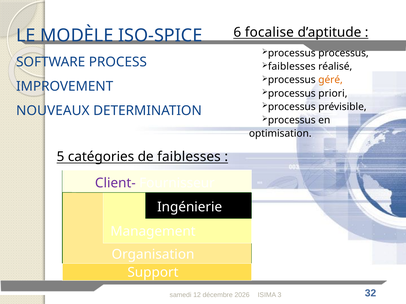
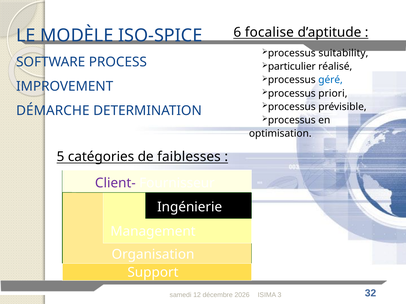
processus processus: processus -> suitability (343, 53)
faiblesses: faiblesses -> particulier (292, 67)
géré colour: orange -> blue (331, 80)
NOUVEAUX: NOUVEAUX -> DÉMARCHE (53, 111)
